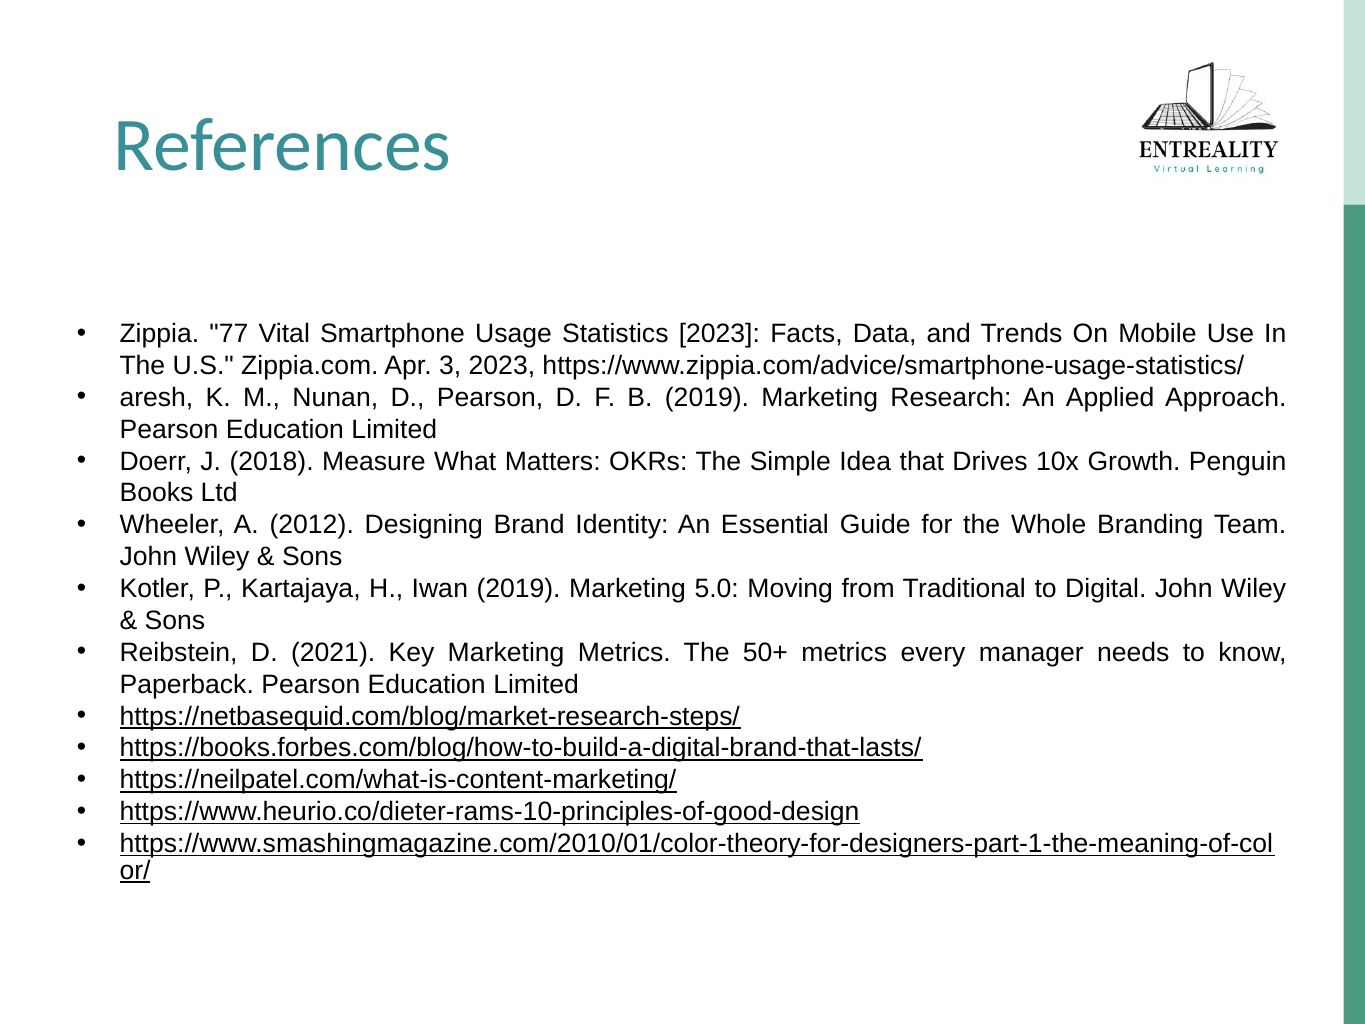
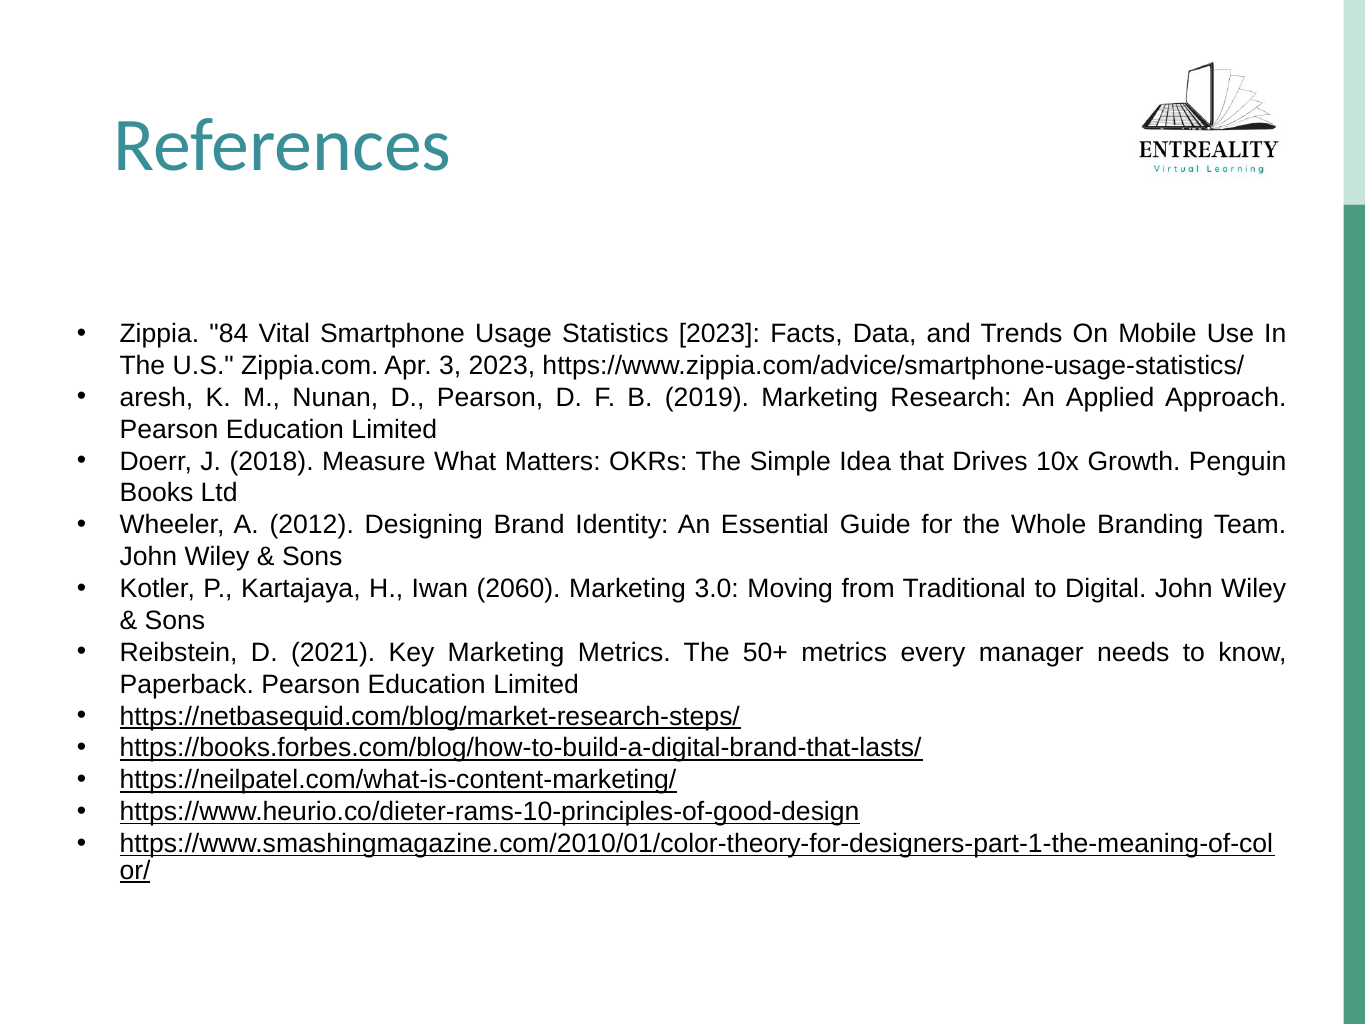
77: 77 -> 84 (229, 334)
Iwan 2019: 2019 -> 2060 (519, 589)
5.0: 5.0 -> 3.0 (717, 589)
